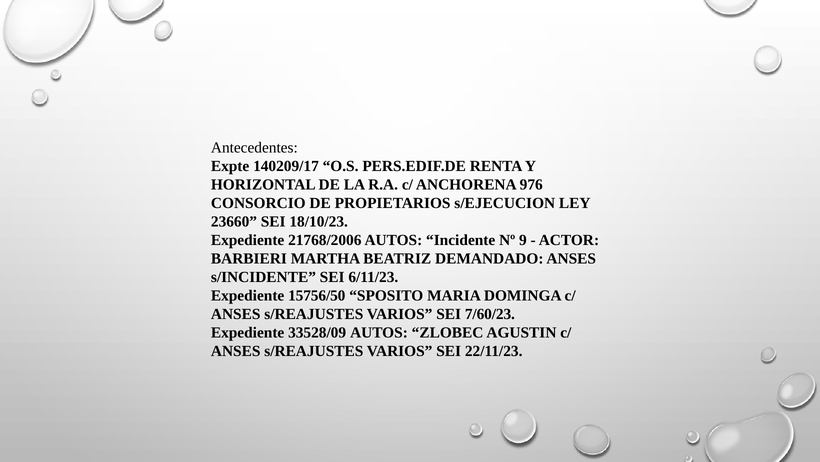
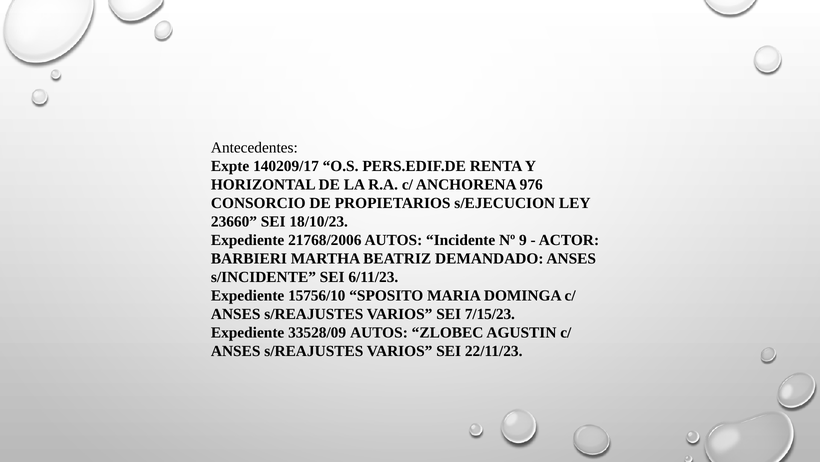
15756/50: 15756/50 -> 15756/10 (317, 295)
7/60/23: 7/60/23 -> 7/15/23 (490, 313)
